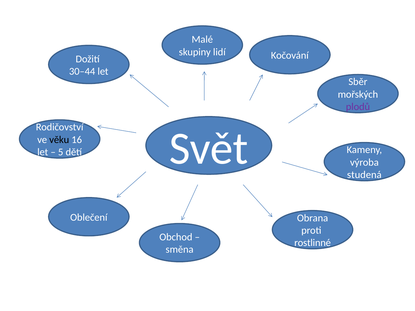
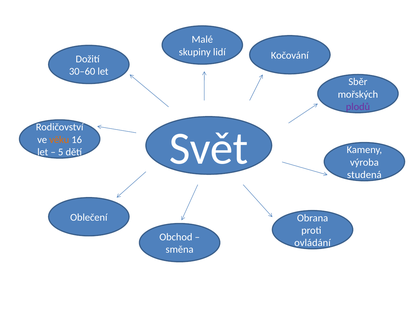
30–44: 30–44 -> 30–60 (82, 71)
věku colour: black -> orange (59, 140)
rostlinné: rostlinné -> ovládání (312, 243)
